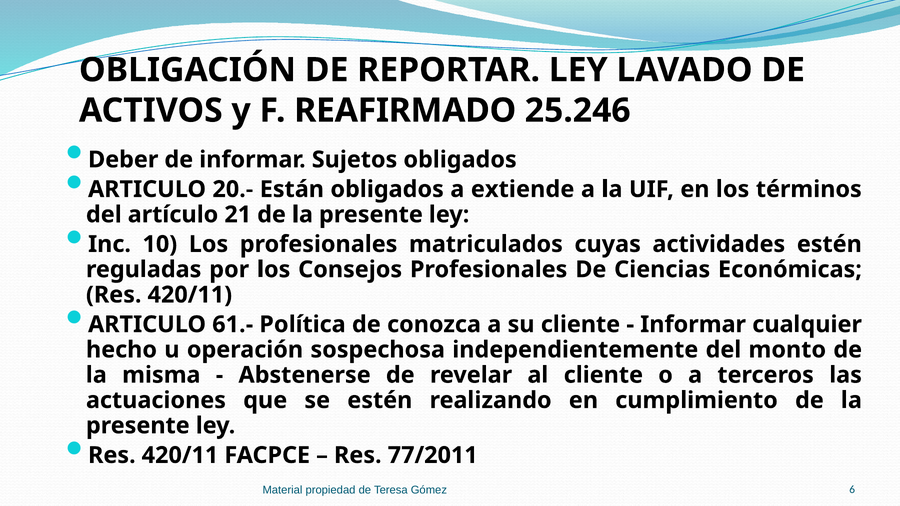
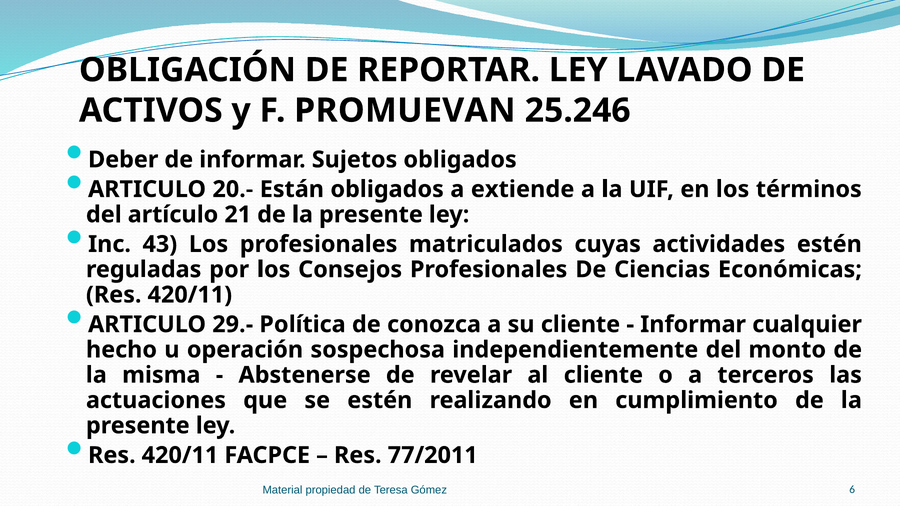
REAFIRMADO: REAFIRMADO -> PROMUEVAN (405, 111)
10: 10 -> 43 (160, 244)
61.-: 61.- -> 29.- (233, 325)
